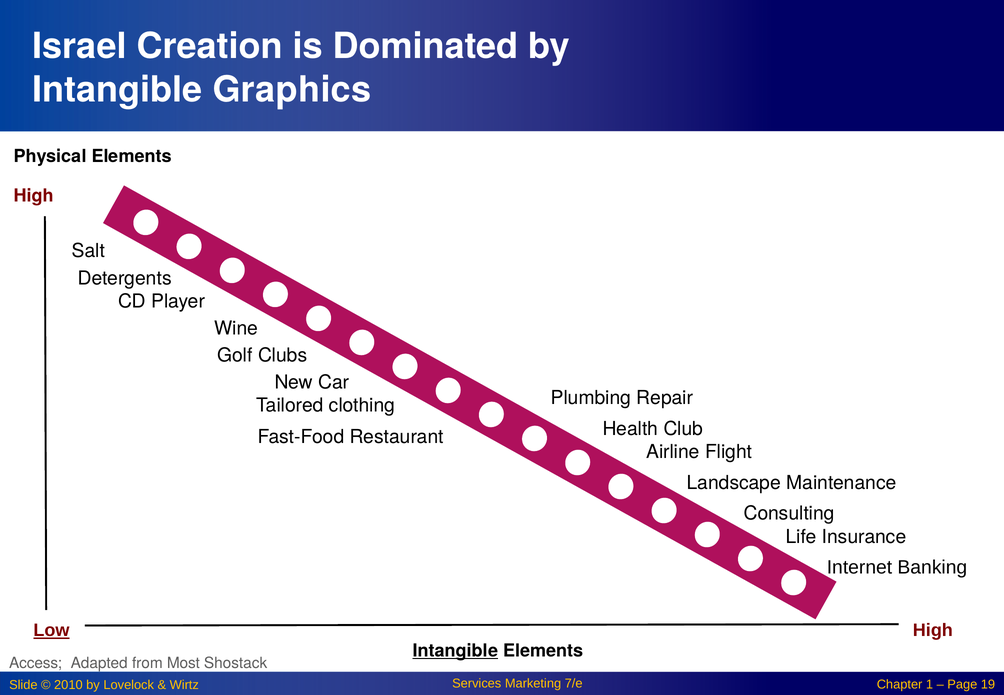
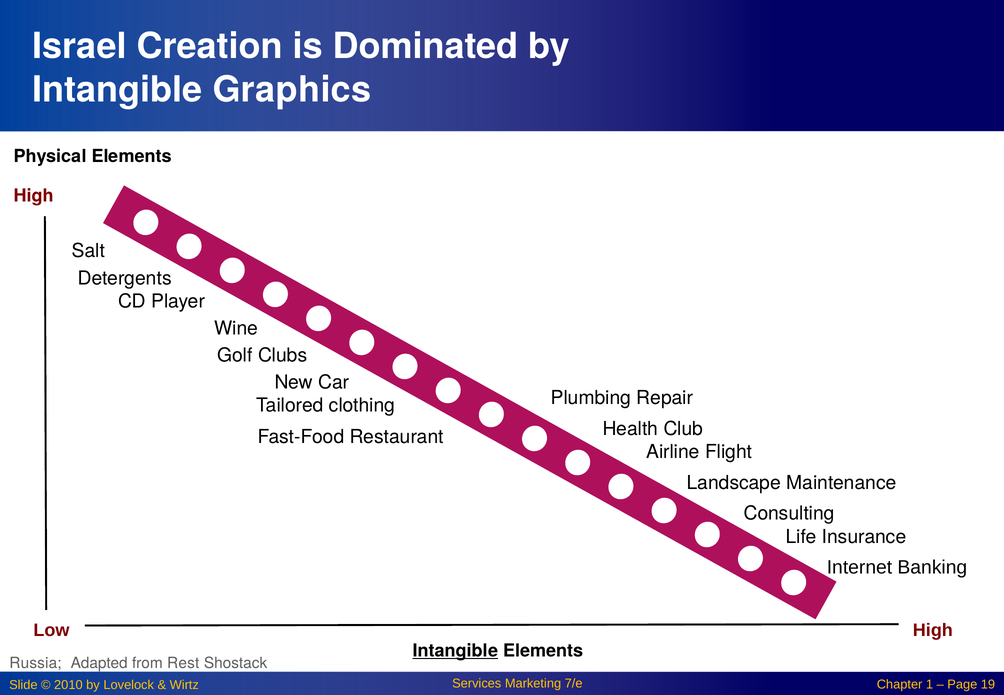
Low underline: present -> none (51, 631)
Access: Access -> Russia (36, 664)
Most: Most -> Rest (183, 664)
